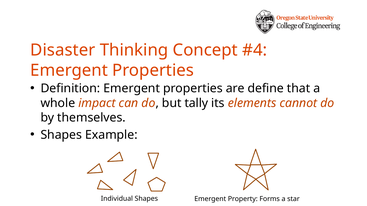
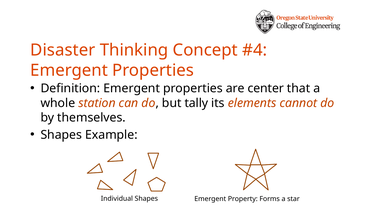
define: define -> center (266, 89)
impact: impact -> station (97, 103)
